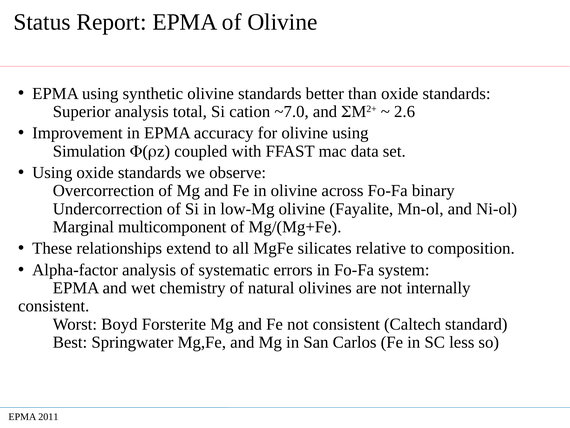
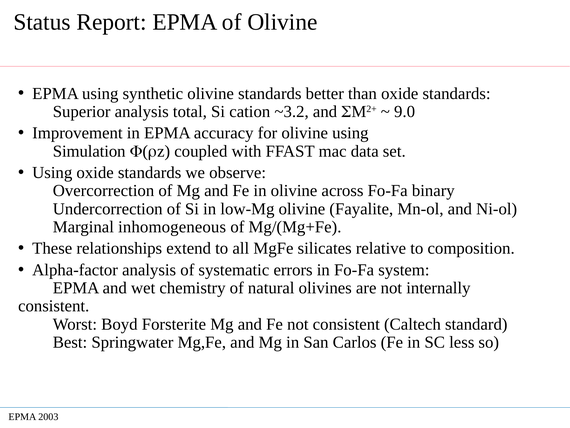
~7.0: ~7.0 -> ~3.2 (292, 111)
2.6: 2.6 -> 9.0 (405, 111)
multicomponent: multicomponent -> inhomogeneous (172, 227)
2011: 2011 -> 2003 (48, 417)
